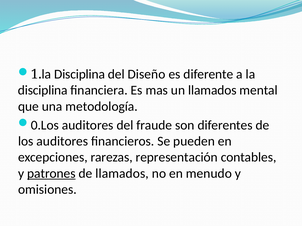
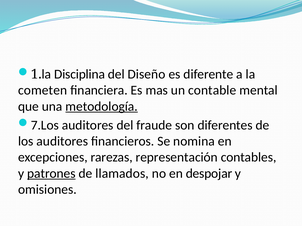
disciplina: disciplina -> cometen (43, 91)
un llamados: llamados -> contable (212, 91)
metodología underline: none -> present (102, 107)
0.Los: 0.Los -> 7.Los (45, 125)
pueden: pueden -> nomina (194, 142)
menudo: menudo -> despojar (209, 174)
